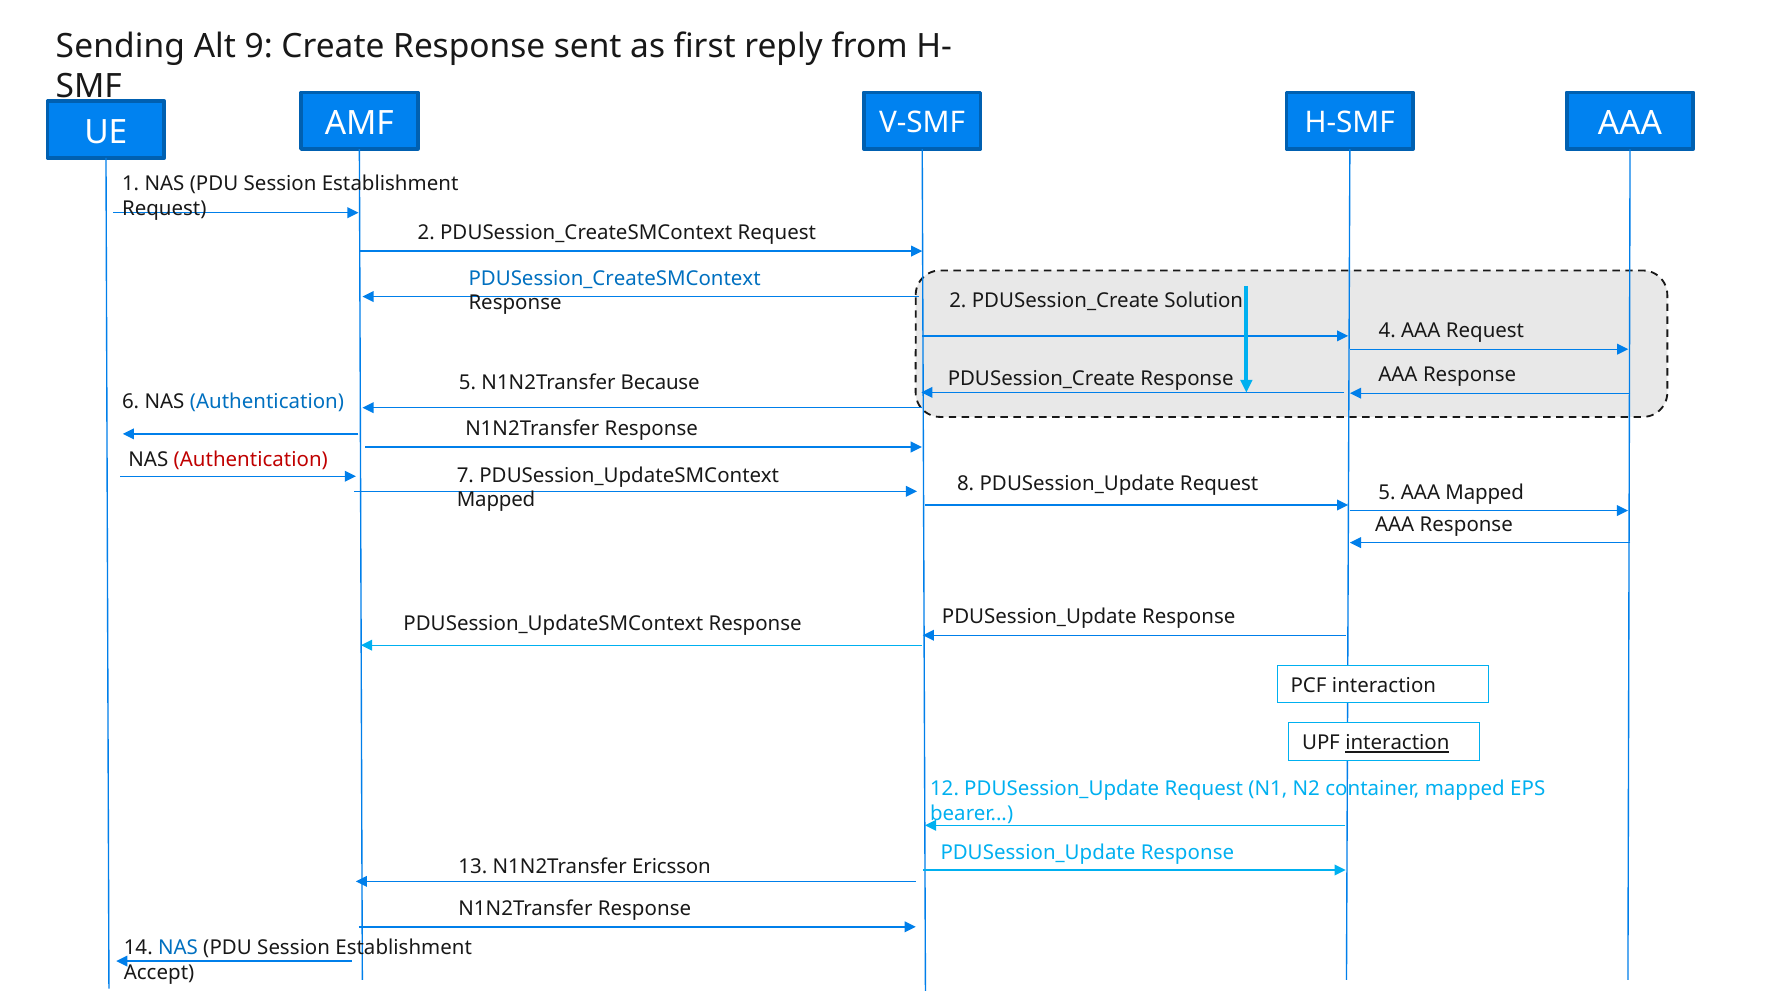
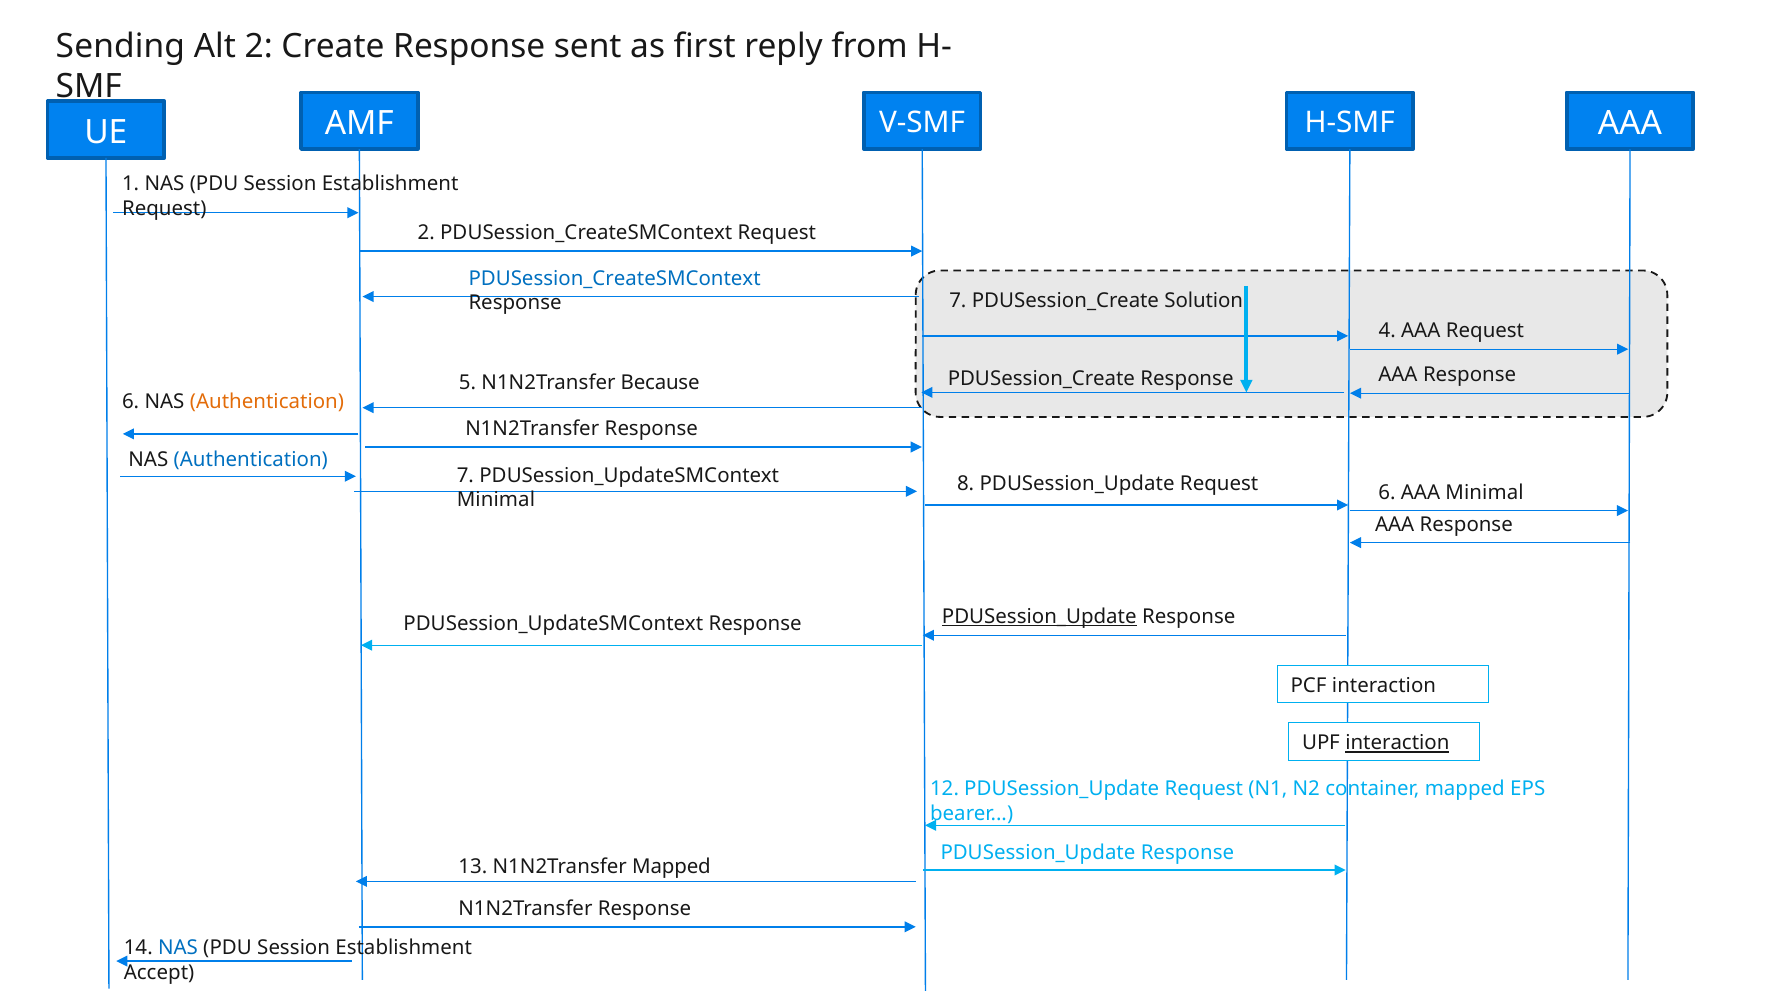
Alt 9: 9 -> 2 (259, 46)
Response 2: 2 -> 7 (958, 300)
Authentication colour: blue -> orange (267, 402)
Authentication colour: red -> blue (251, 460)
PDUSession_Update Request 5: 5 -> 6 (1387, 492)
AAA Mapped: Mapped -> Minimal (1485, 492)
Mapped: Mapped -> Minimal (496, 500)
PDUSession_Update underline: none -> present (1039, 616)
N1N2Transfer Ericsson: Ericsson -> Mapped (672, 867)
